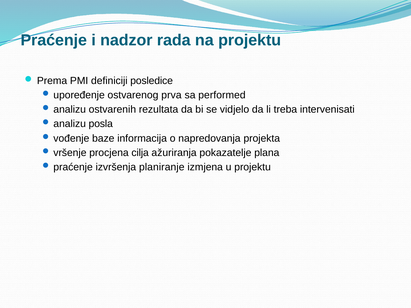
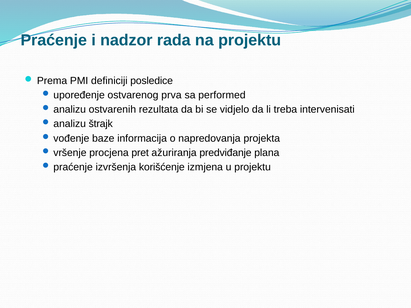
posla: posla -> štrajk (101, 124)
cilja: cilja -> pret (140, 153)
pokazatelje: pokazatelje -> predviđanje (225, 153)
planiranje: planiranje -> korišćenje (162, 167)
